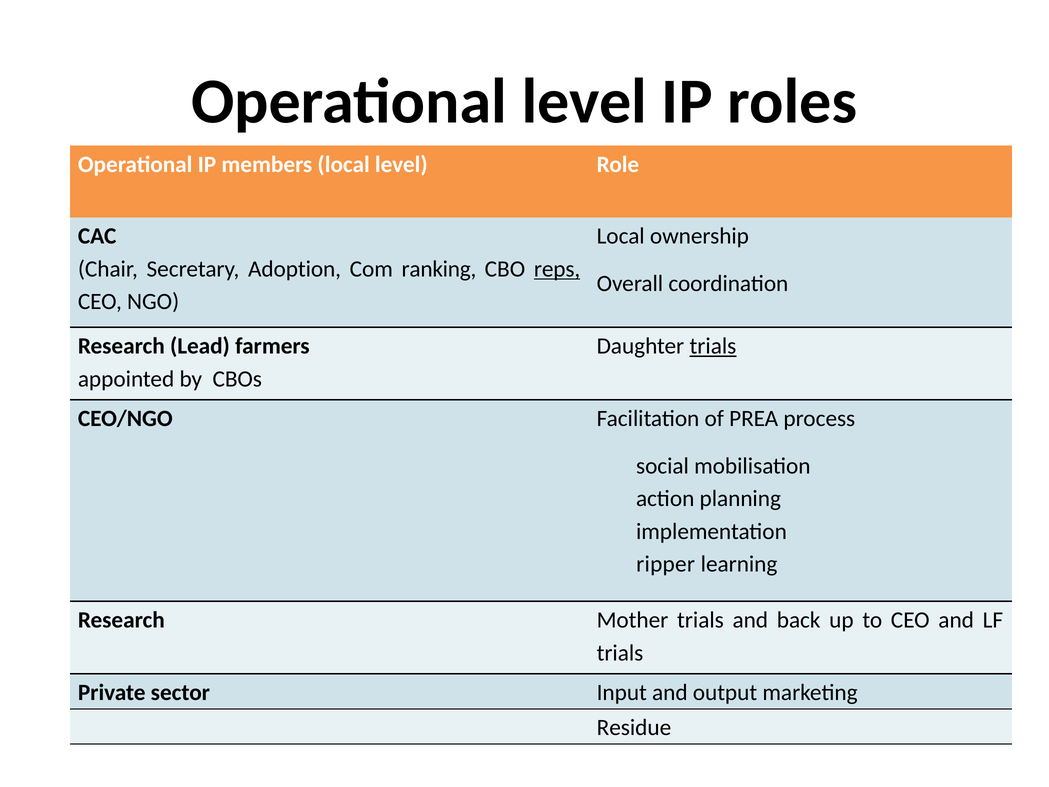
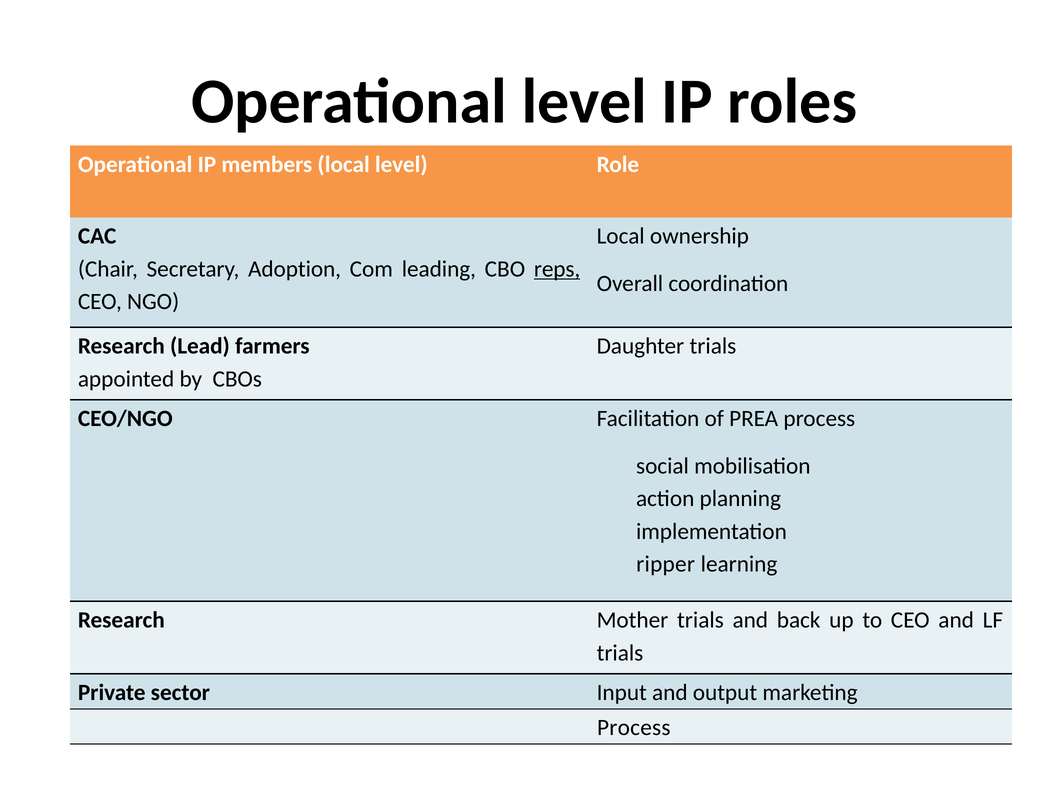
ranking: ranking -> leading (439, 269)
trials underline: present -> none (713, 346)
Residue: Residue -> Process (634, 727)
